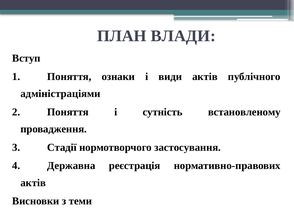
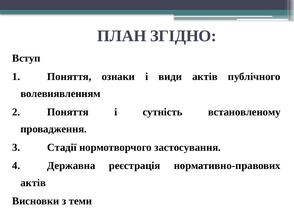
ВЛАДИ: ВЛАДИ -> ЗГІДНО (183, 36)
адміністраціями: адміністраціями -> волевиявленням (60, 94)
